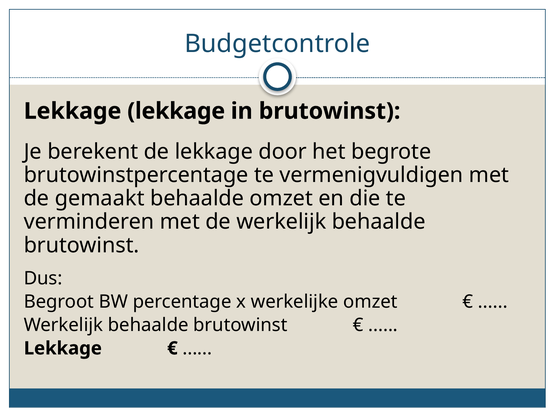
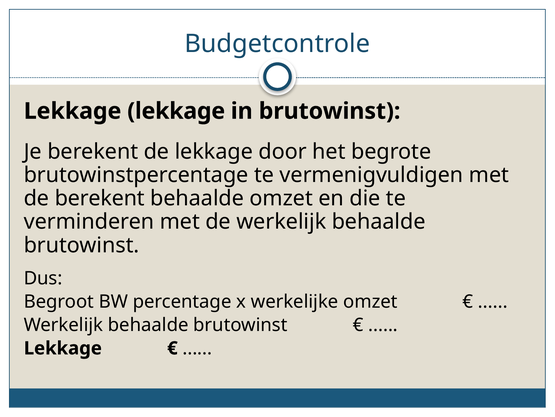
de gemaakt: gemaakt -> berekent (100, 198)
